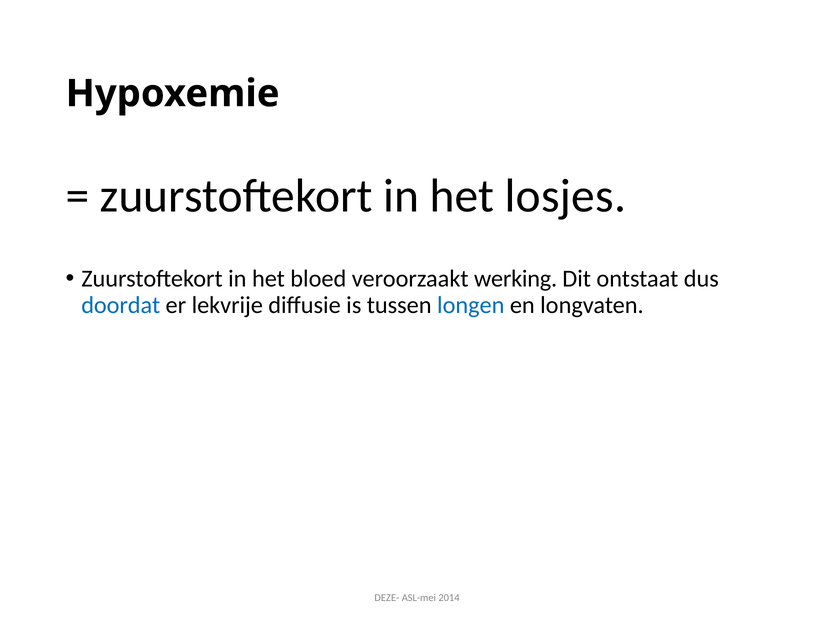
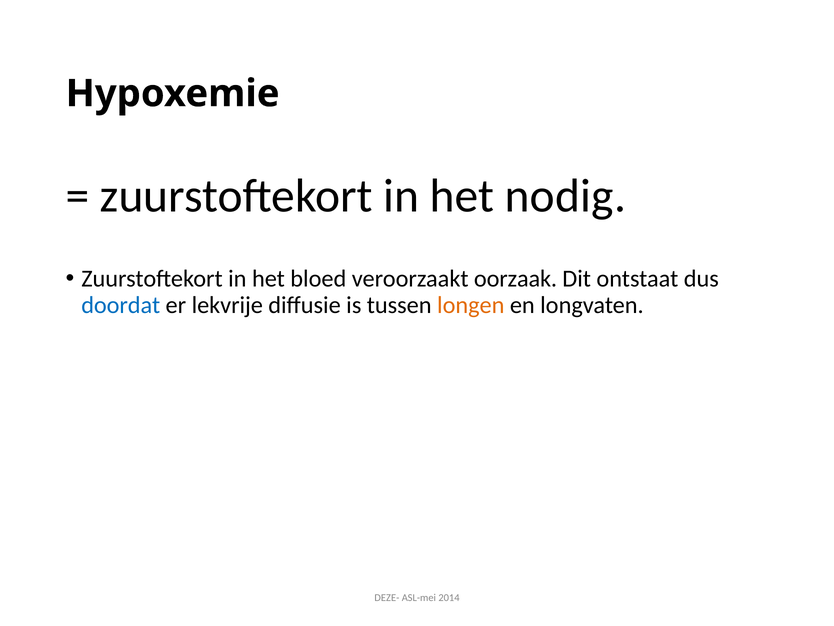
losjes: losjes -> nodig (565, 196)
werking: werking -> oorzaak (516, 279)
longen colour: blue -> orange (471, 305)
